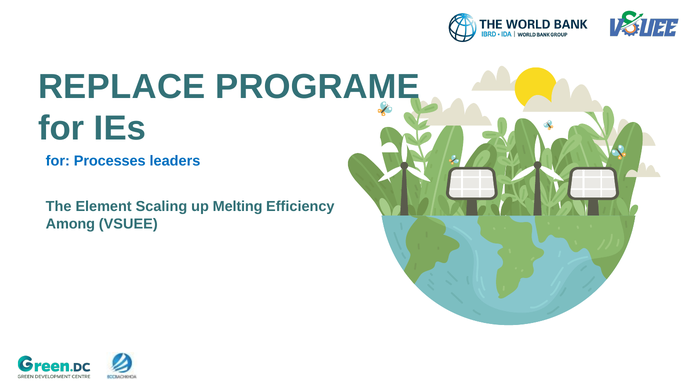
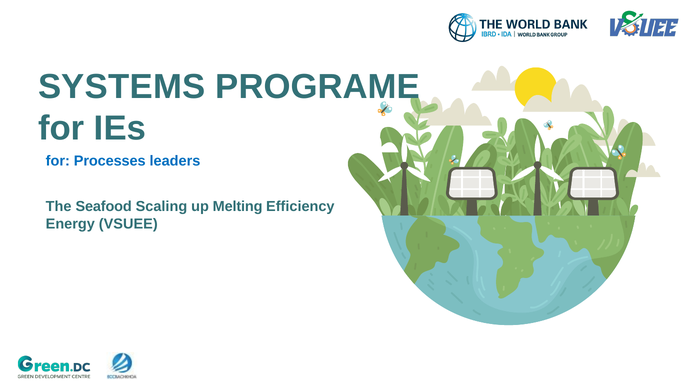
REPLACE: REPLACE -> SYSTEMS (122, 87)
Element: Element -> Seafood (104, 207)
Among: Among -> Energy (70, 224)
